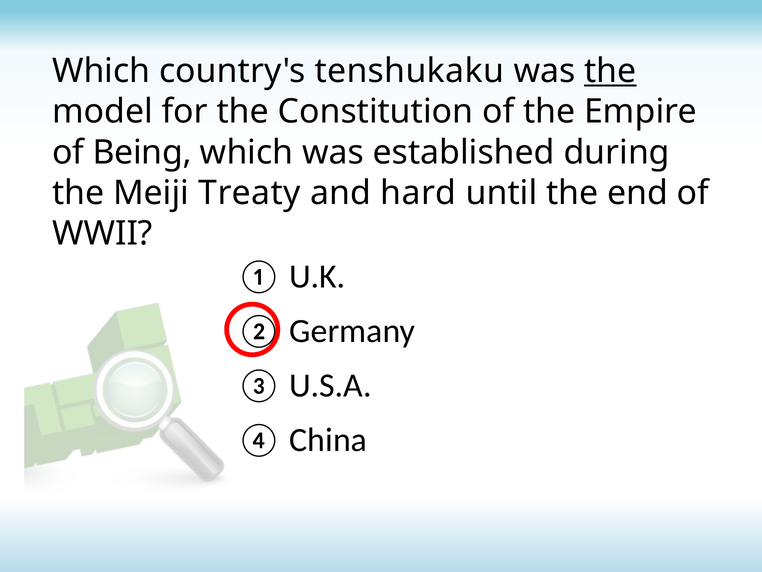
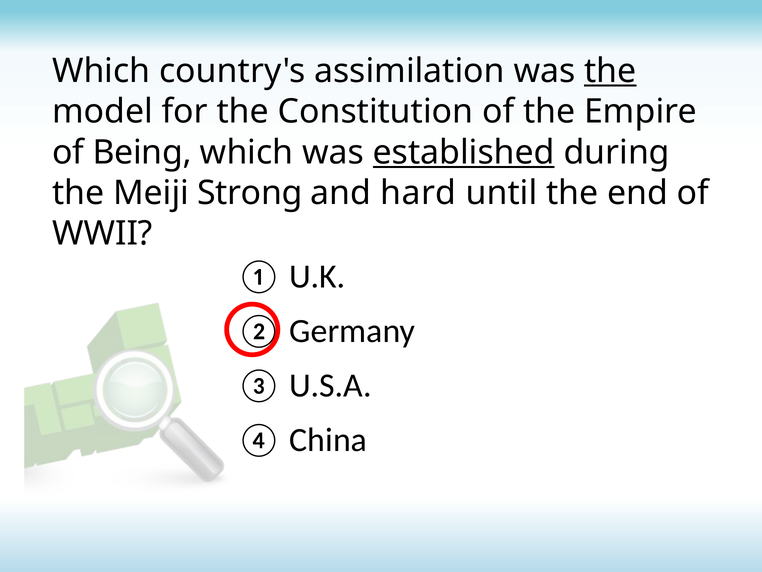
tenshukaku: tenshukaku -> assimilation (410, 71)
established underline: none -> present (464, 152)
Treaty: Treaty -> Strong (250, 193)
